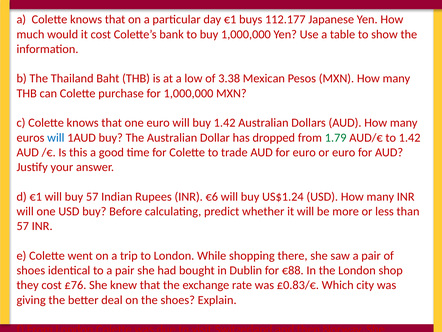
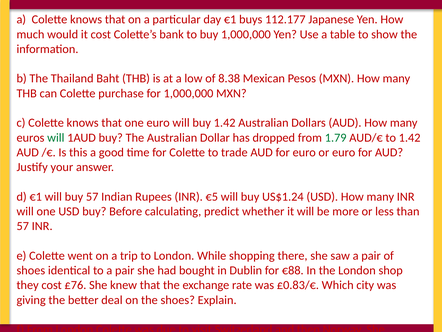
3.38: 3.38 -> 8.38 (229, 78)
will colour: blue -> green (56, 137)
€6: €6 -> €5 (212, 196)
